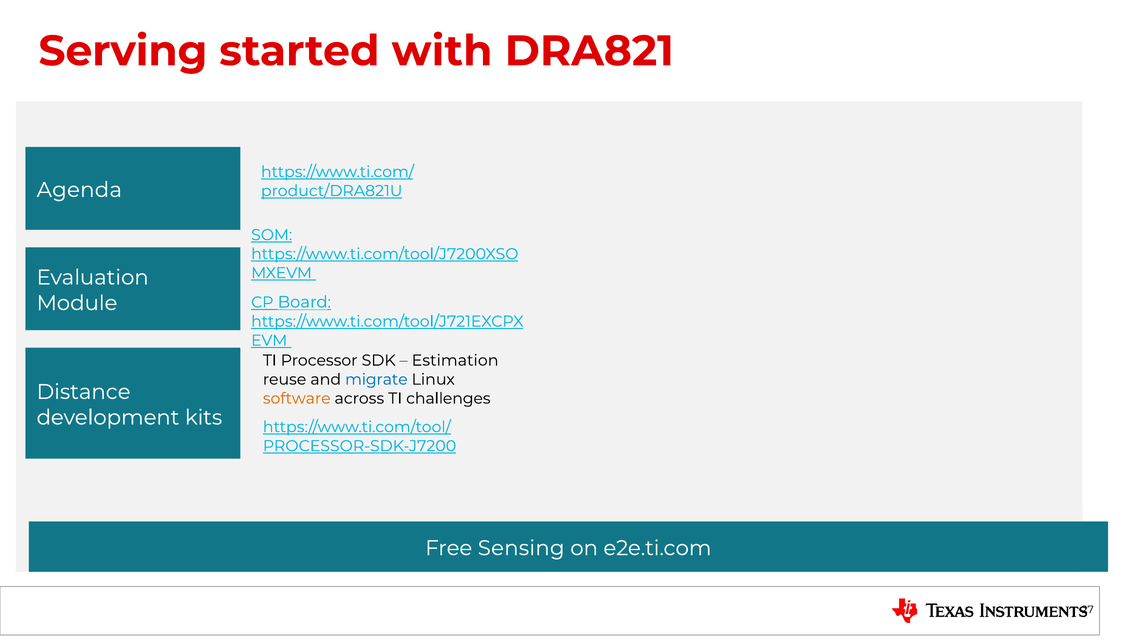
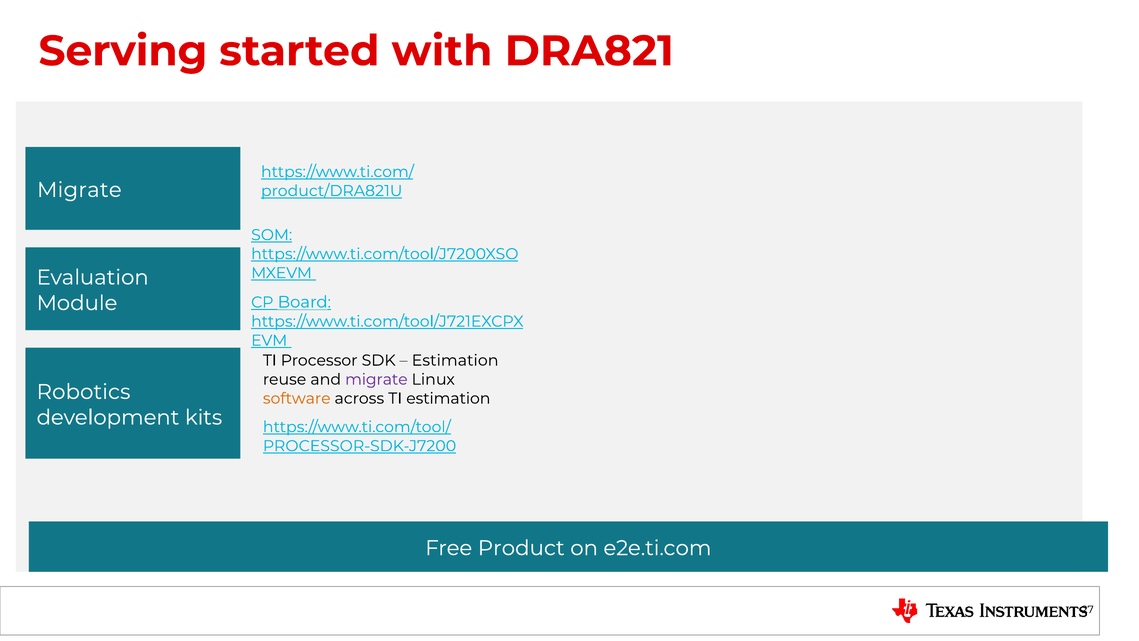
Agenda: Agenda -> Migrate (79, 190)
migrate colour: blue -> purple (376, 379)
Distance: Distance -> Robotics (84, 392)
TI challenges: challenges -> estimation (448, 398)
Sensing: Sensing -> Product (521, 548)
